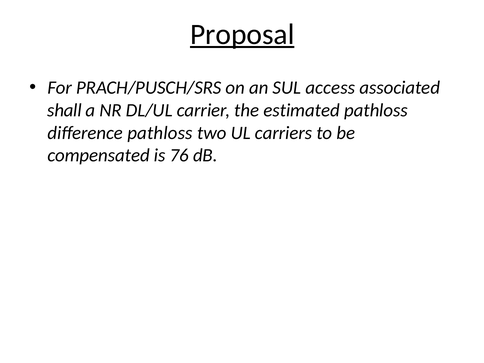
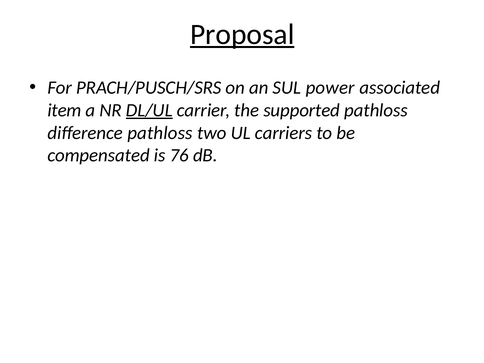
access: access -> power (330, 88)
shall: shall -> item (64, 110)
DL/UL underline: none -> present (149, 110)
estimated: estimated -> supported (302, 110)
